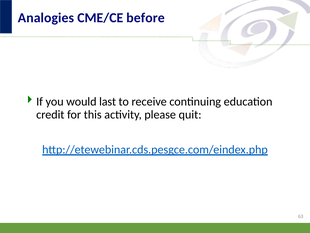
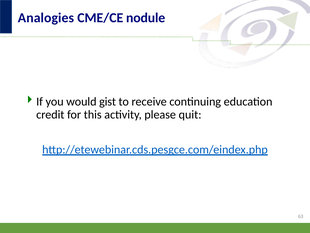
before: before -> nodule (146, 18)
last: last -> gist (108, 101)
